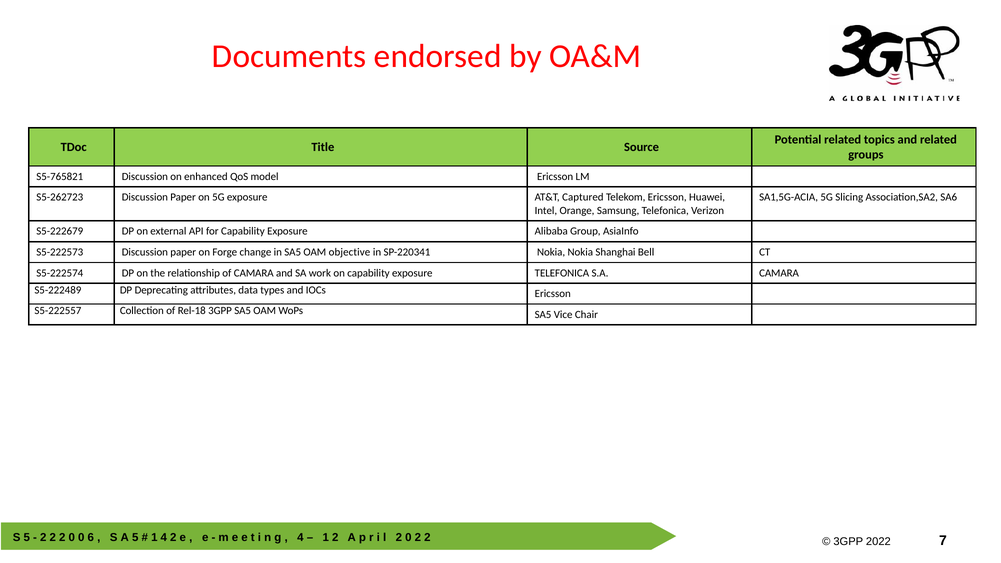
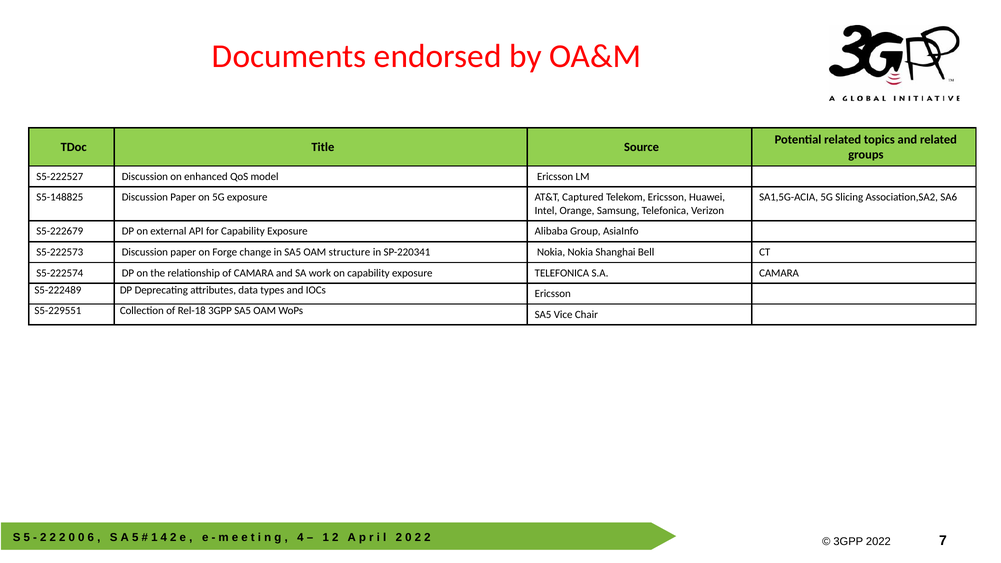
S5-765821: S5-765821 -> S5-222527 (60, 176)
S5-262723: S5-262723 -> S5-148825 (60, 197)
objective: objective -> structure (350, 252)
S5-222557: S5-222557 -> S5-229551 (58, 311)
